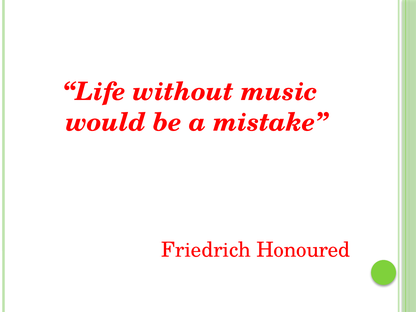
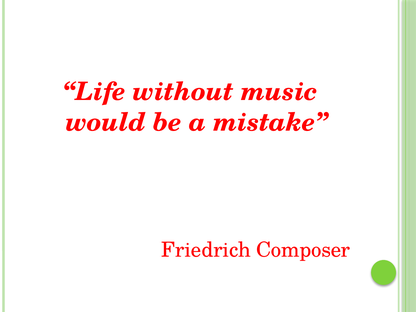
Honoured: Honoured -> Composer (303, 250)
